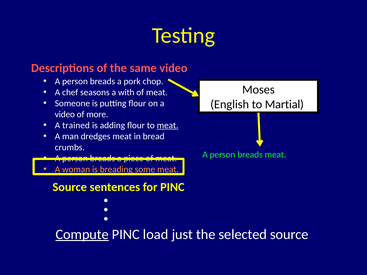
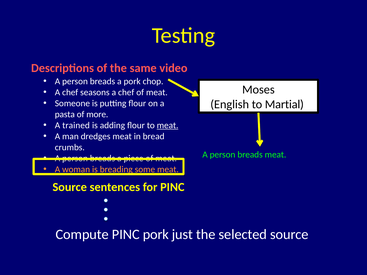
seasons a with: with -> chef (126, 92)
video: video -> pasta (65, 114)
Compute underline: present -> none (82, 235)
PINC load: load -> pork (156, 235)
